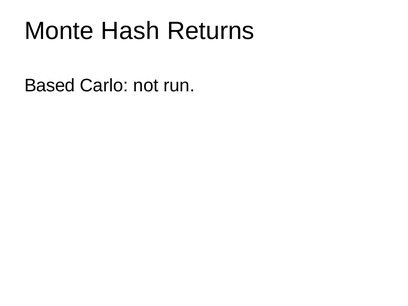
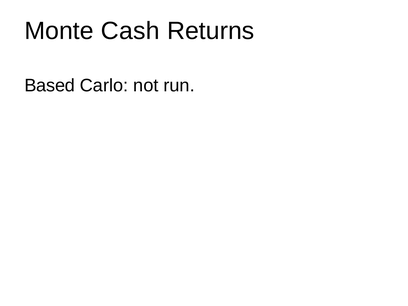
Hash: Hash -> Cash (130, 31)
